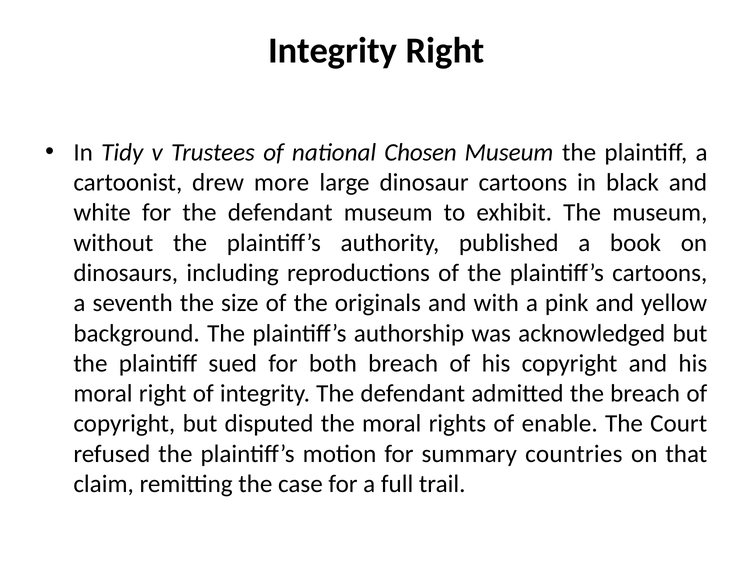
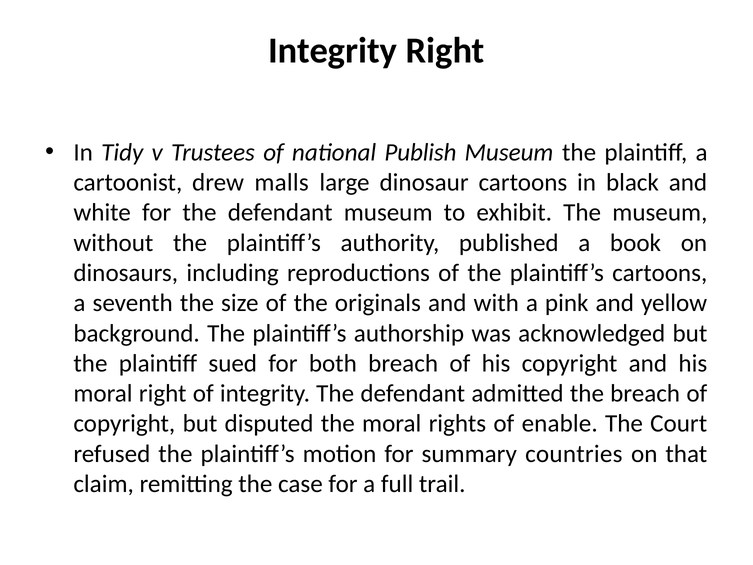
Chosen: Chosen -> Publish (420, 152)
more: more -> malls (282, 182)
